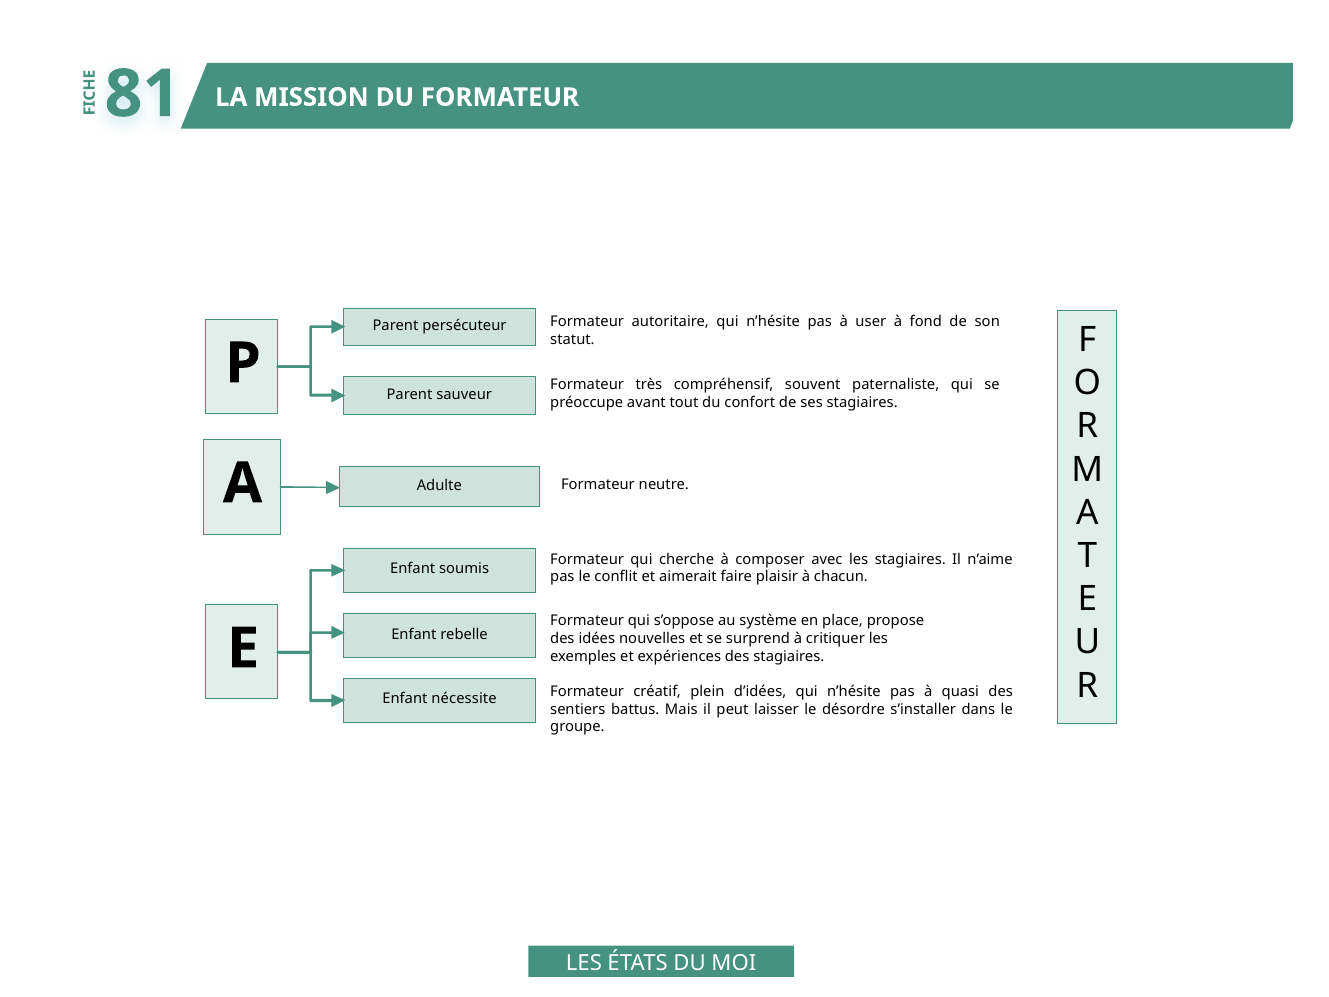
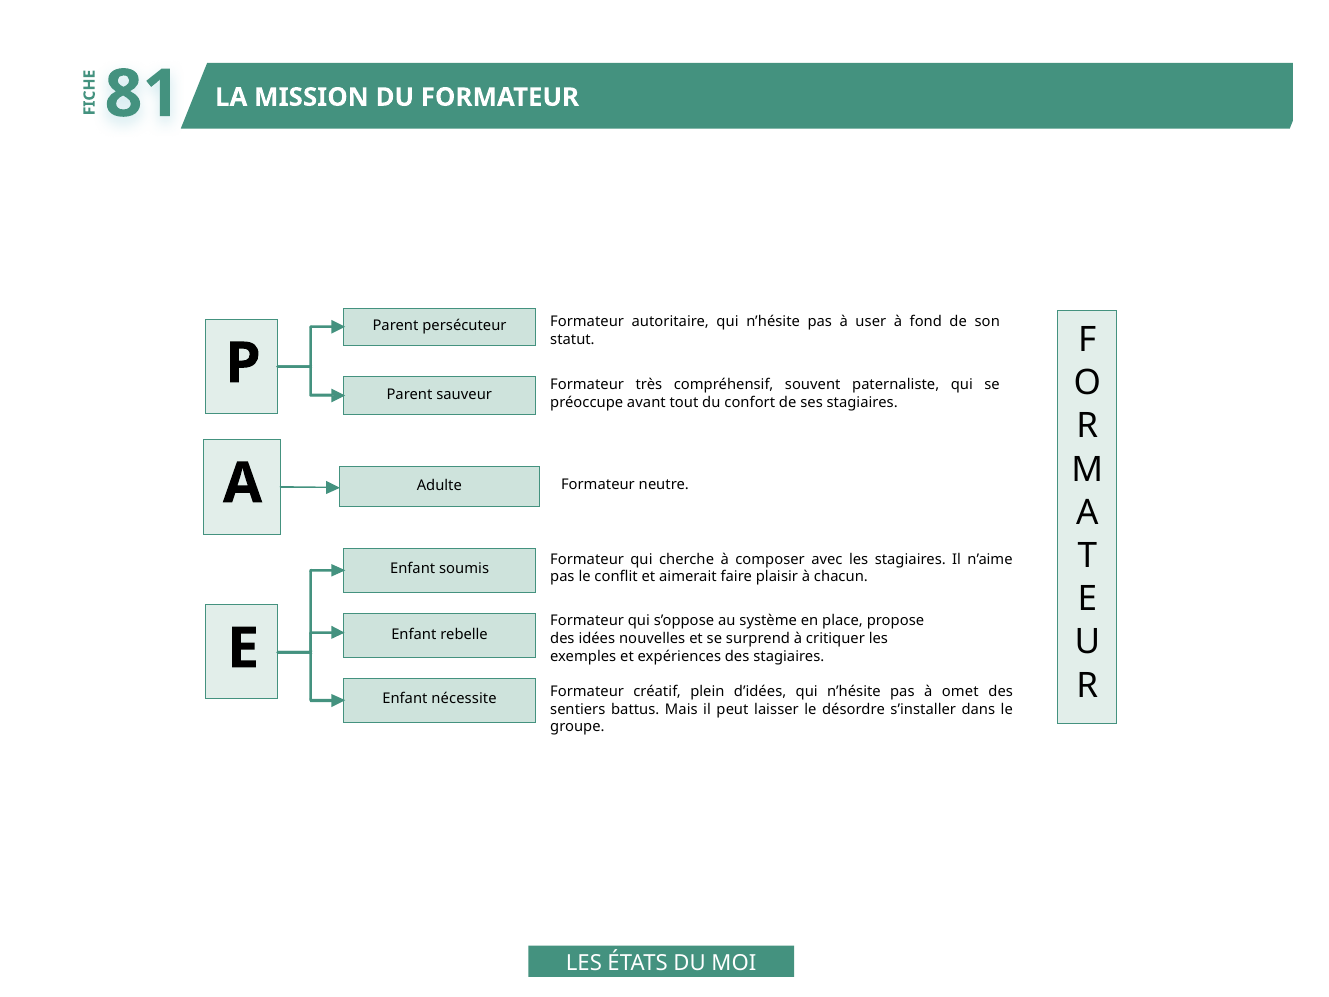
quasi: quasi -> omet (960, 691)
